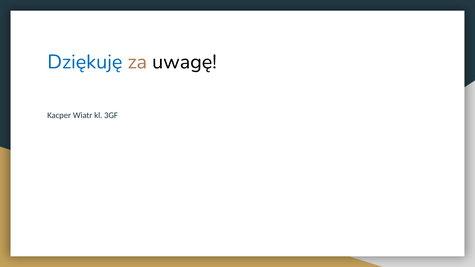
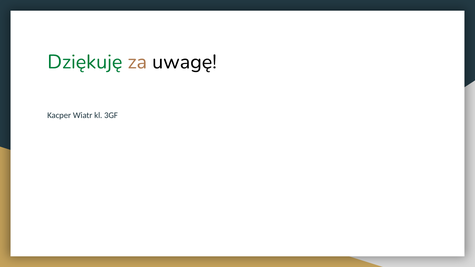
Dziękuję colour: blue -> green (85, 62)
